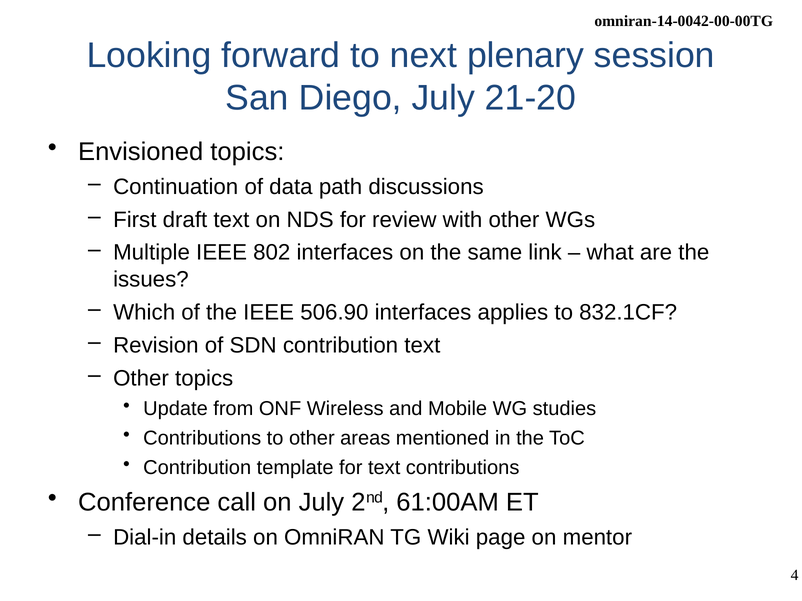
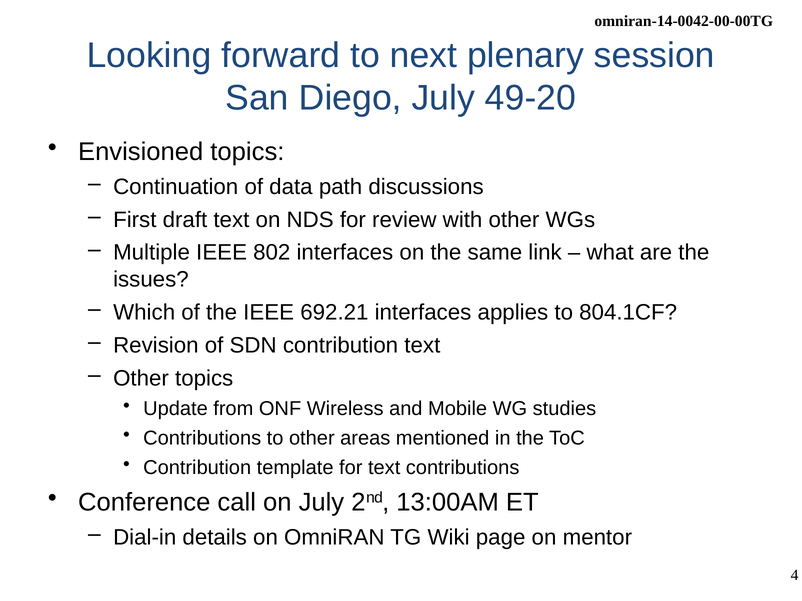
21-20: 21-20 -> 49-20 (531, 98)
506.90: 506.90 -> 692.21 (334, 313)
832.1CF: 832.1CF -> 804.1CF (628, 313)
61:00AM: 61:00AM -> 13:00AM (448, 503)
